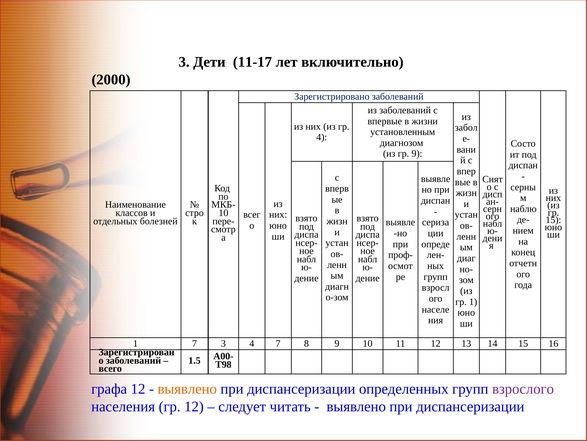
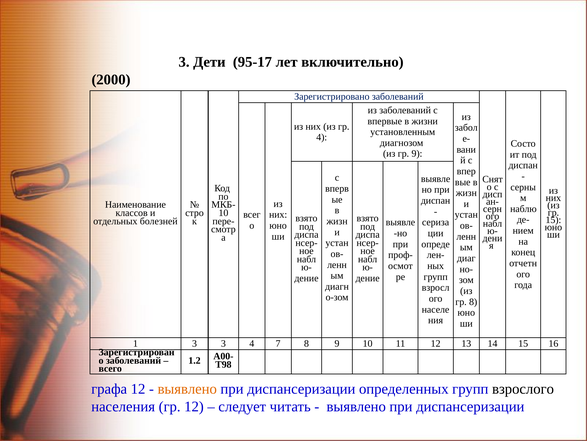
11-17: 11-17 -> 95-17 (252, 62)
гр 1: 1 -> 8 (473, 301)
1 7: 7 -> 3 (195, 343)
1.5: 1.5 -> 1.2 (195, 360)
взрослого colour: purple -> black (523, 388)
